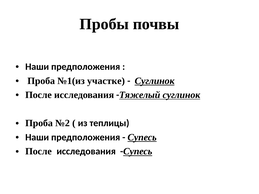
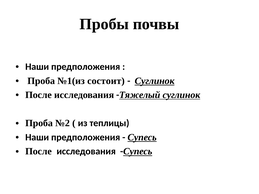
участке: участке -> состоит (106, 81)
